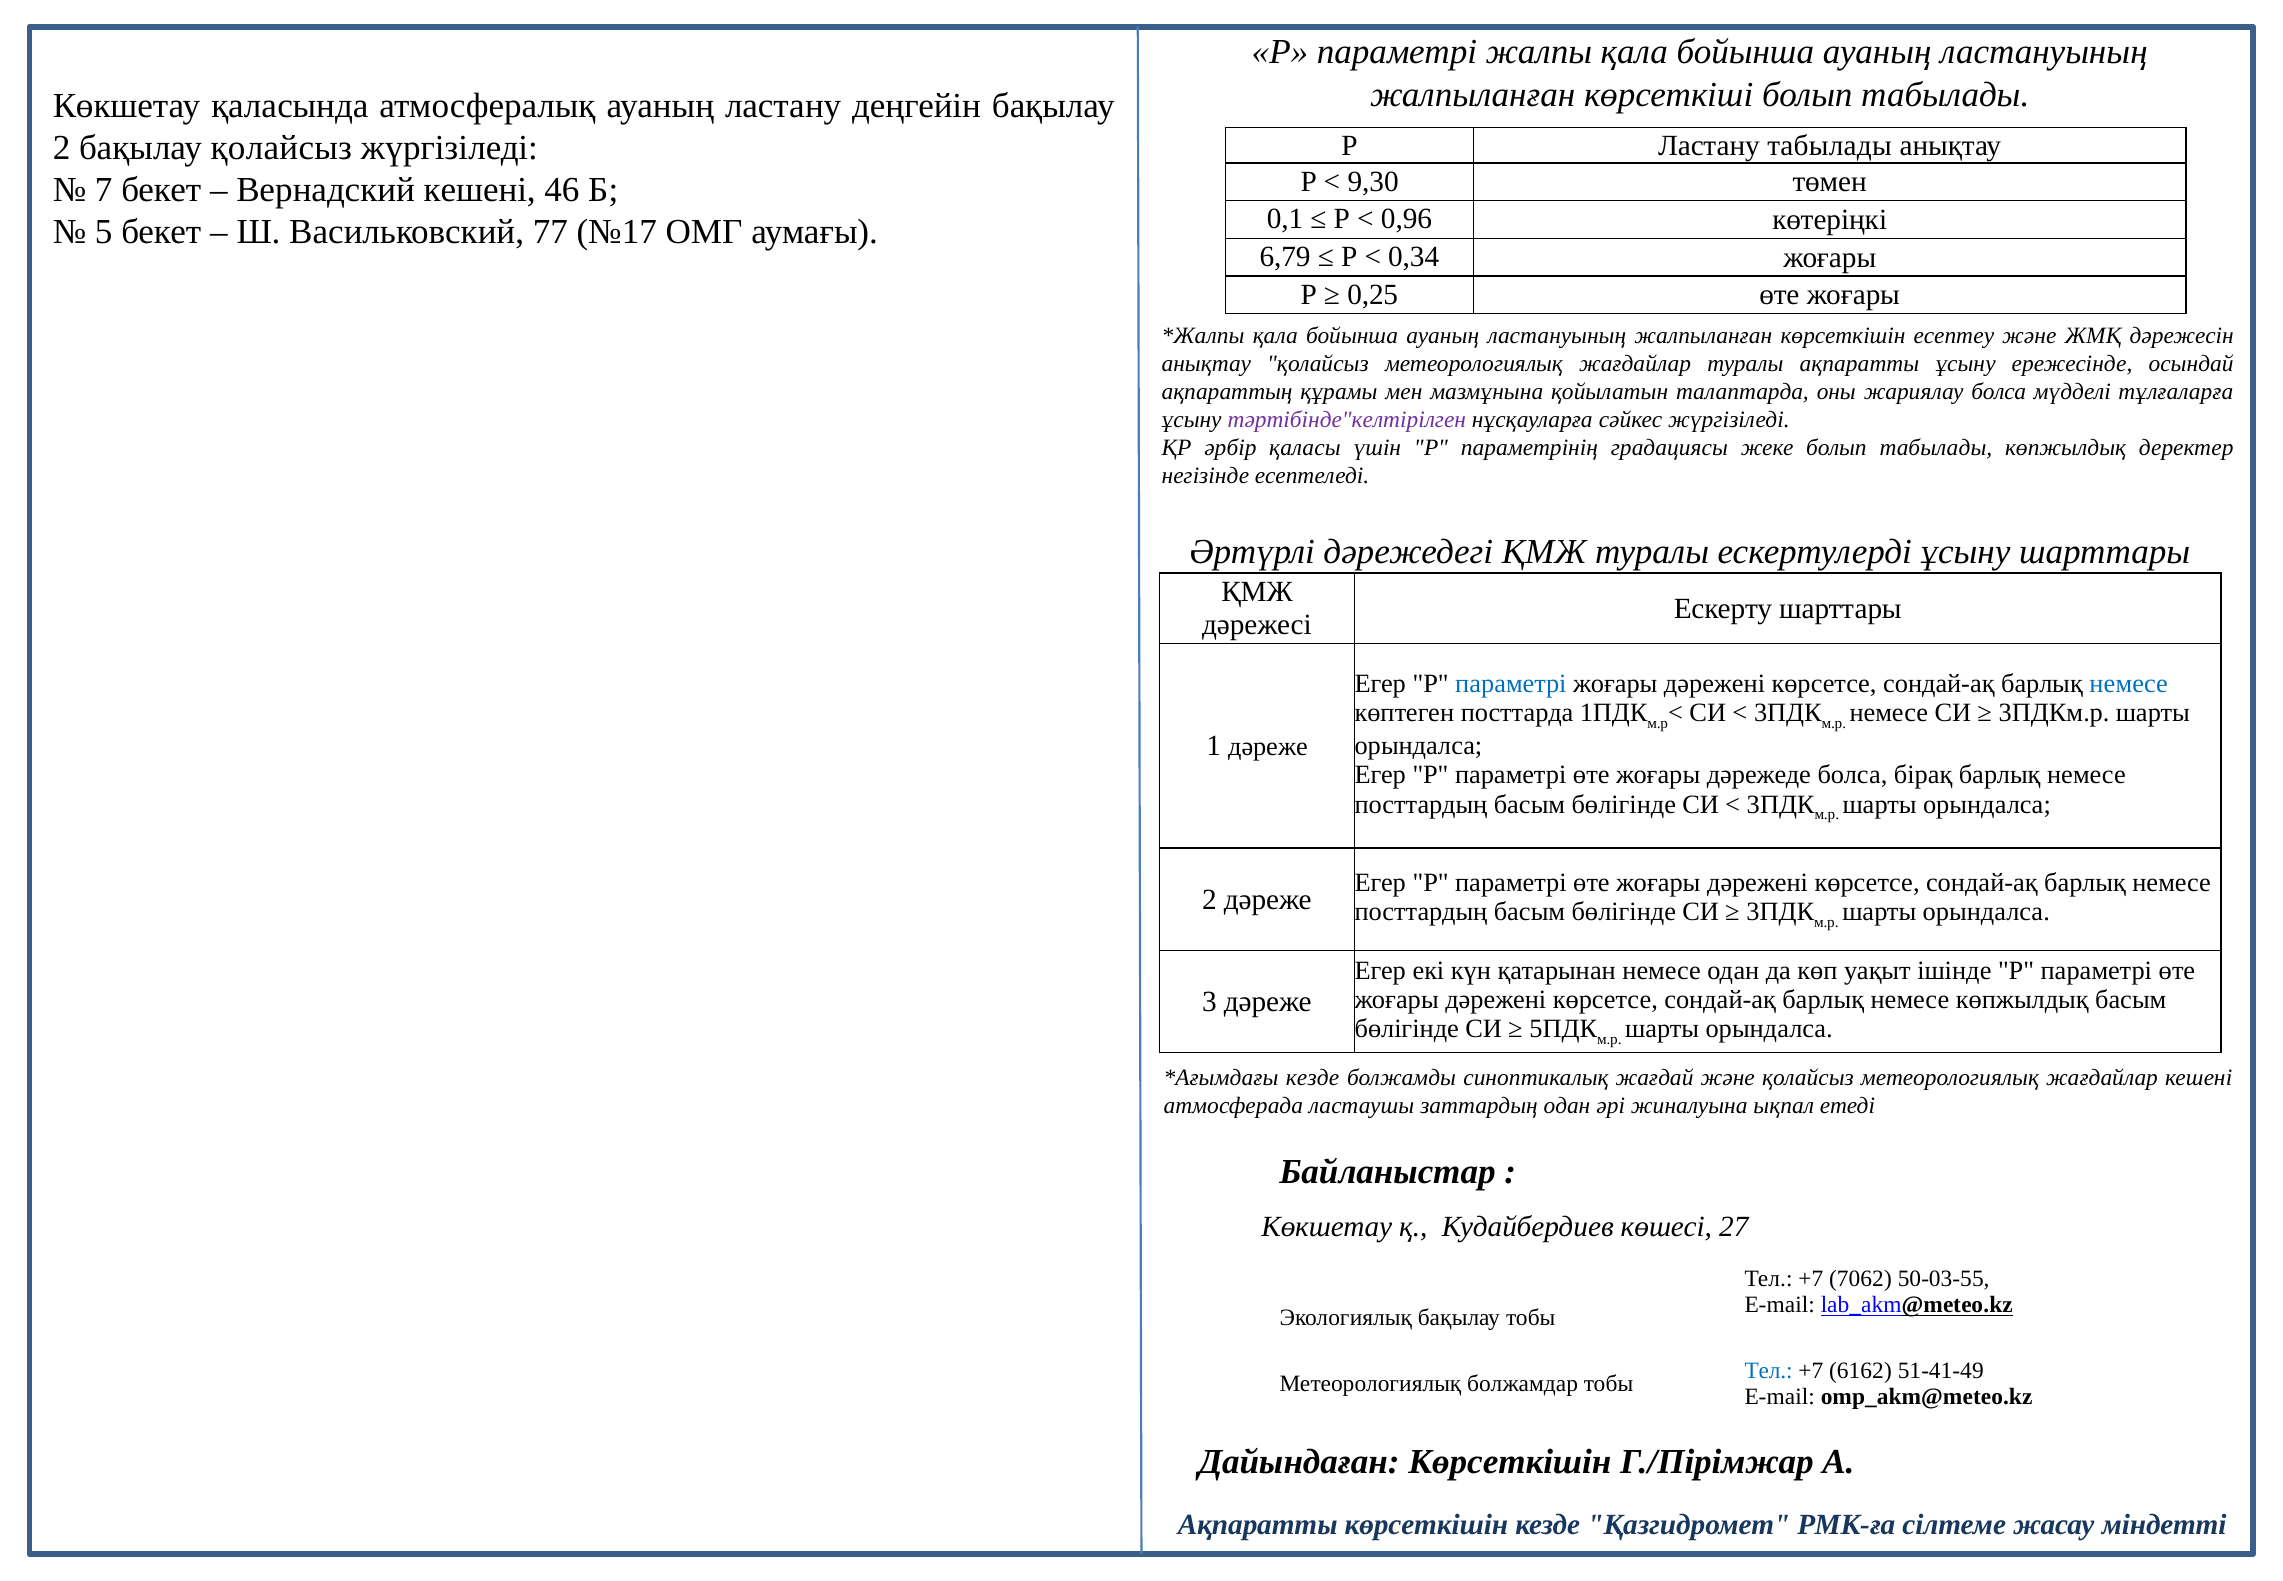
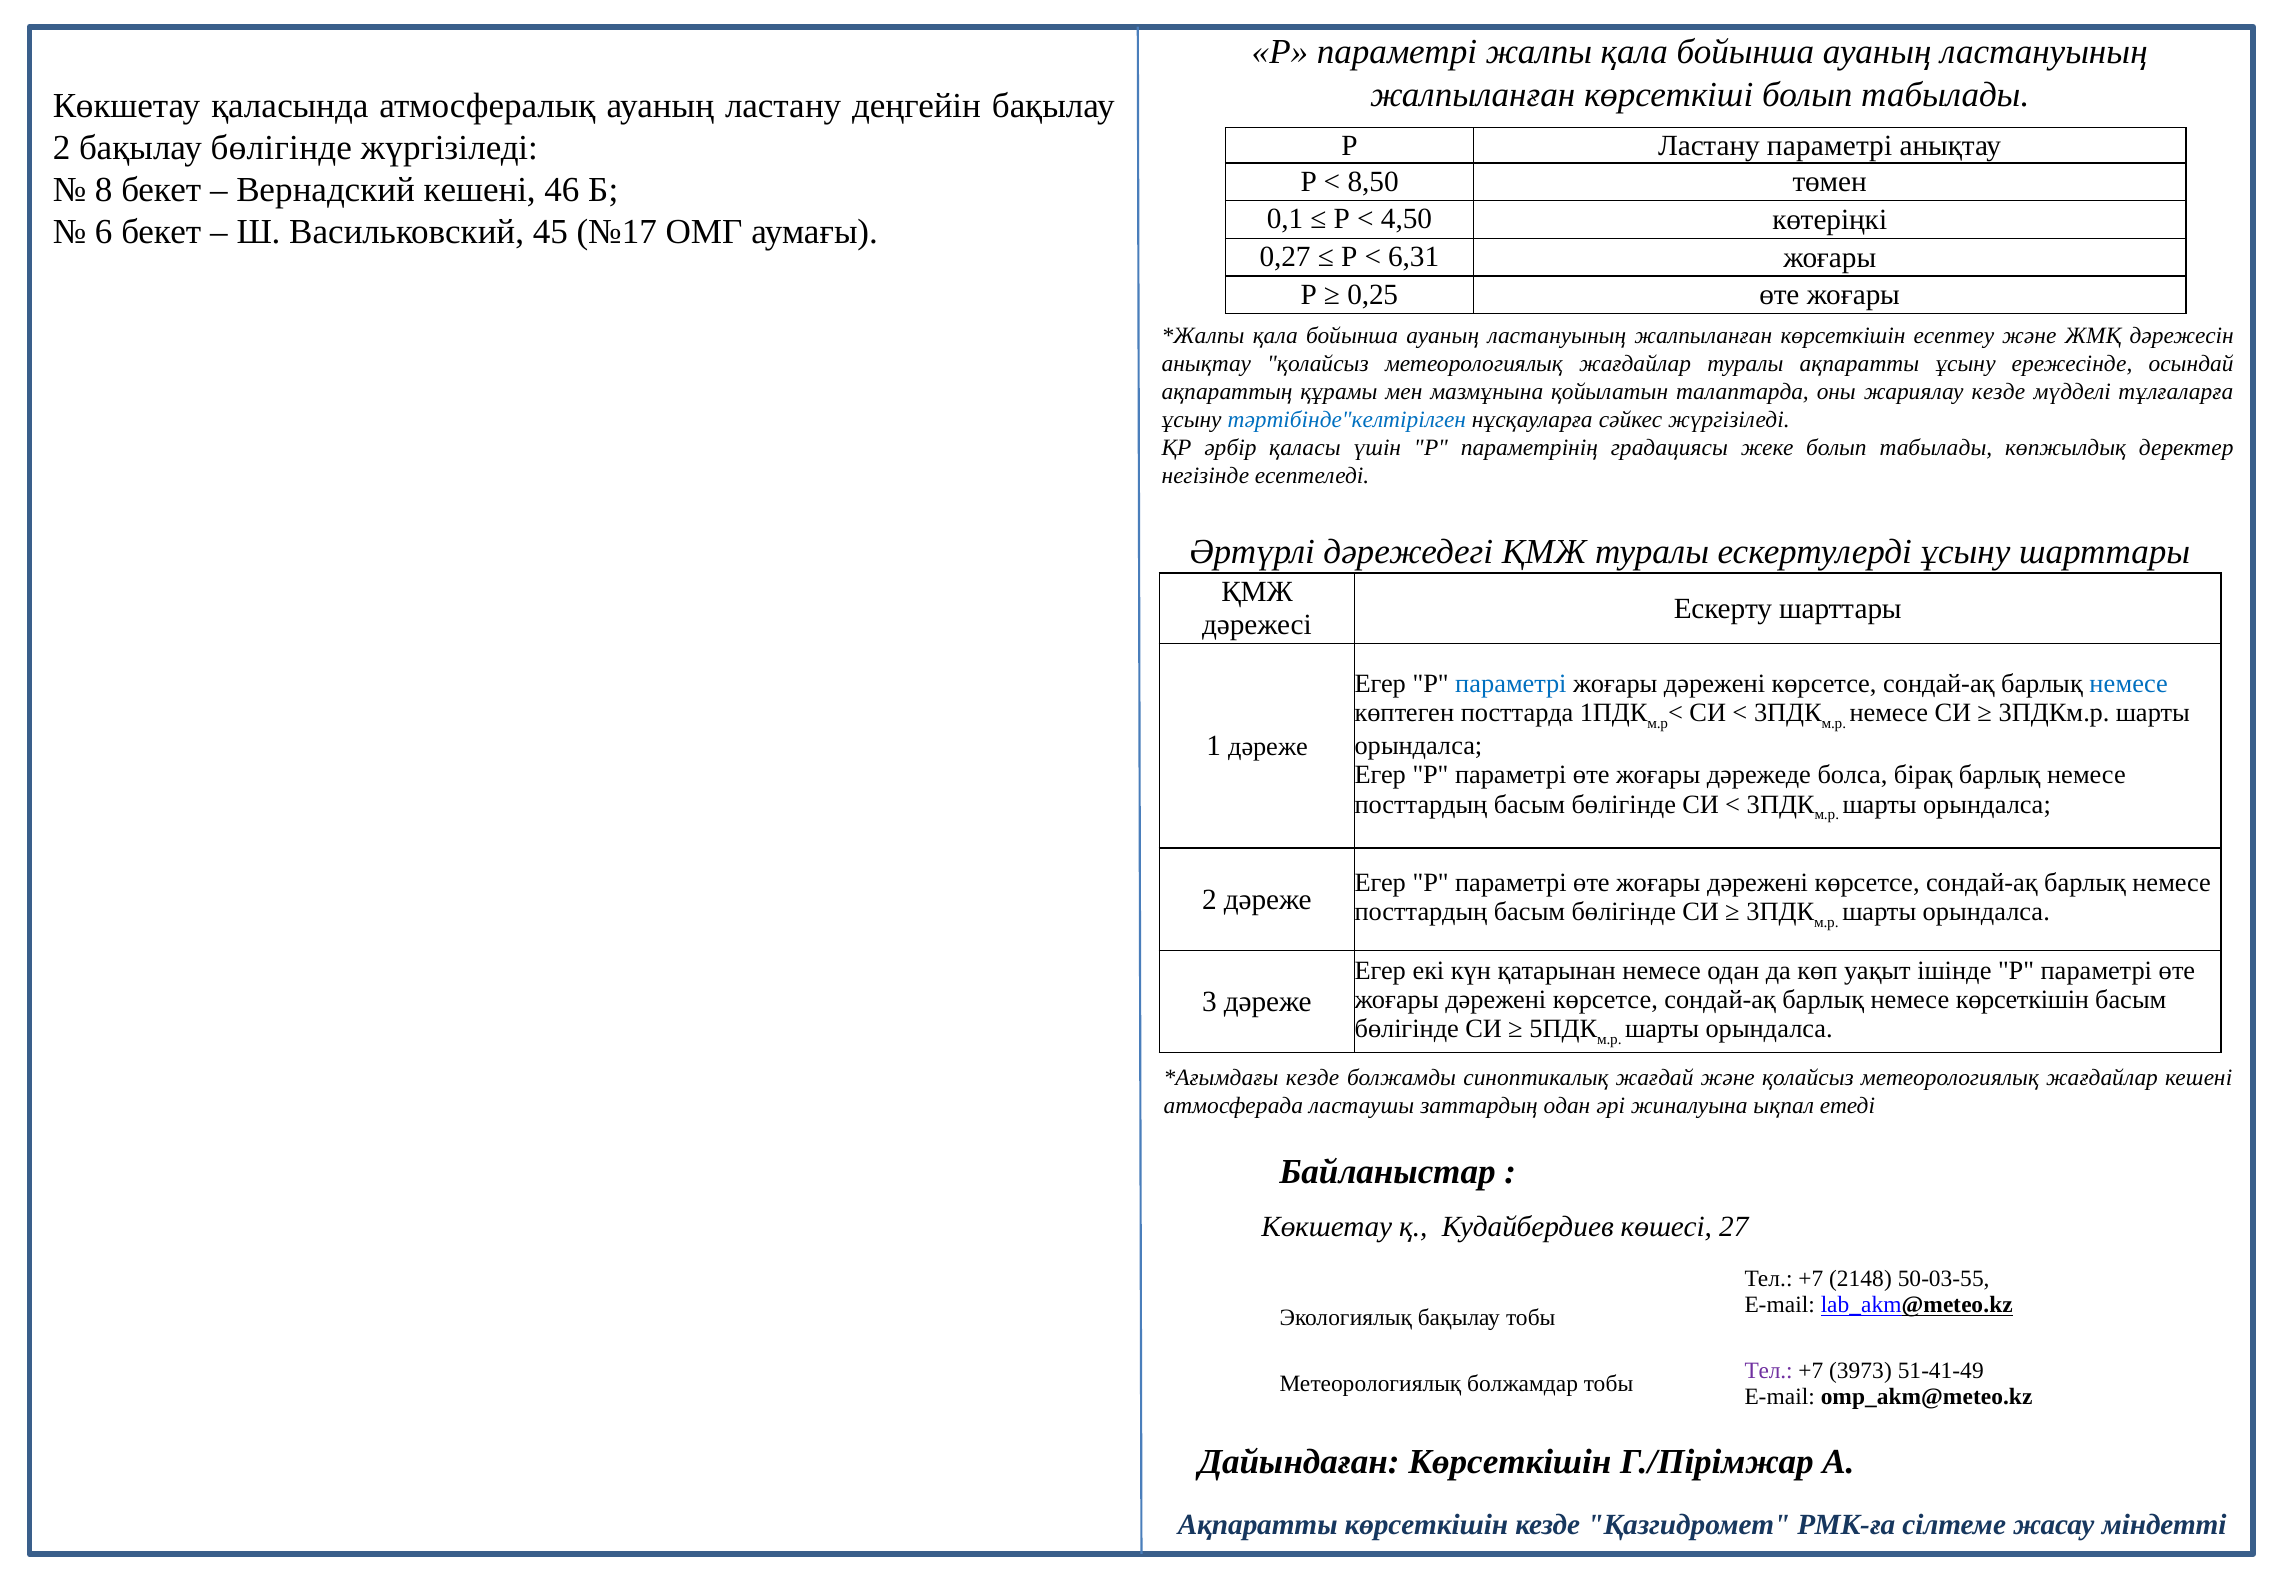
бақылау қолайсыз: қолайсыз -> бөлігінде (281, 148)
Ластану табылады: табылады -> параметрі (1830, 146)
9,30: 9,30 -> 8,50 (1373, 182)
7: 7 -> 8 (104, 190)
0,96: 0,96 -> 4,50 (1407, 219)
5: 5 -> 6 (104, 232)
77: 77 -> 45 (550, 232)
6,79: 6,79 -> 0,27 (1285, 257)
0,34: 0,34 -> 6,31 (1414, 257)
жариялау болса: болса -> кезде (1998, 392)
тәртібінде"келтірілген colour: purple -> blue (1347, 420)
немесе көпжылдық: көпжылдық -> көрсеткішін (2022, 999)
7062: 7062 -> 2148 (1860, 1279)
Тел colour: blue -> purple (1769, 1370)
6162: 6162 -> 3973 (1860, 1370)
